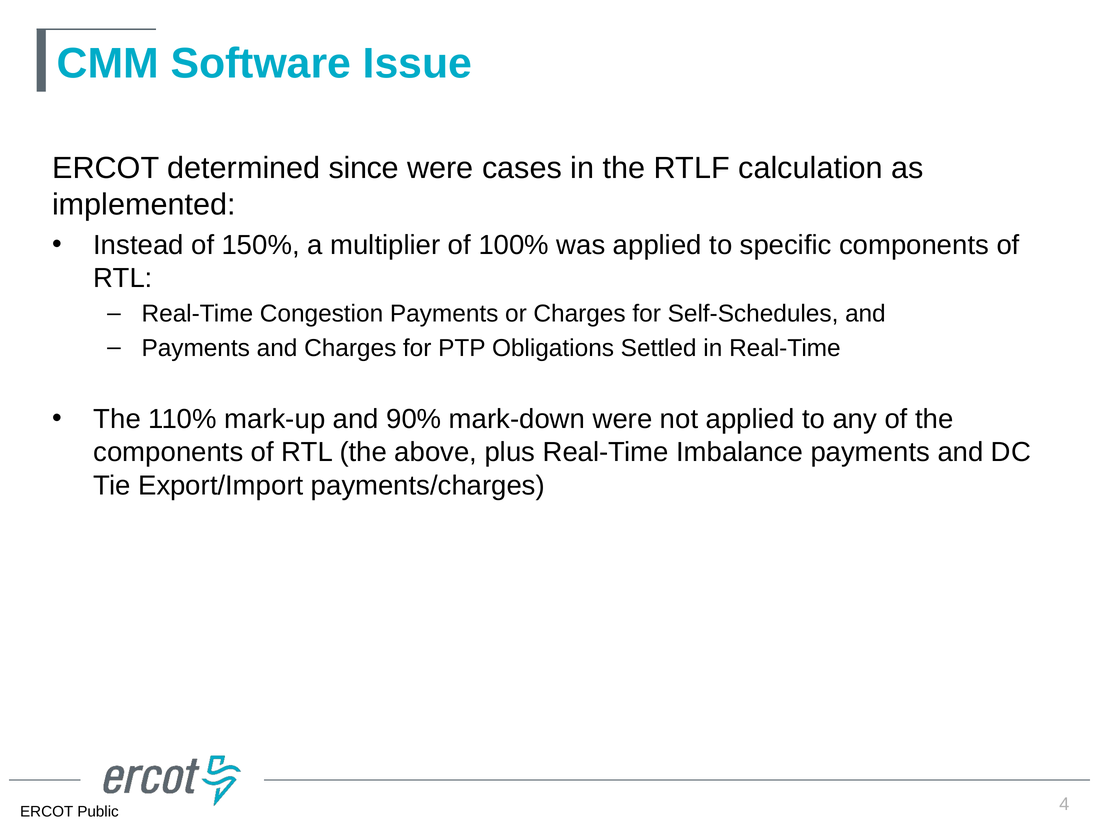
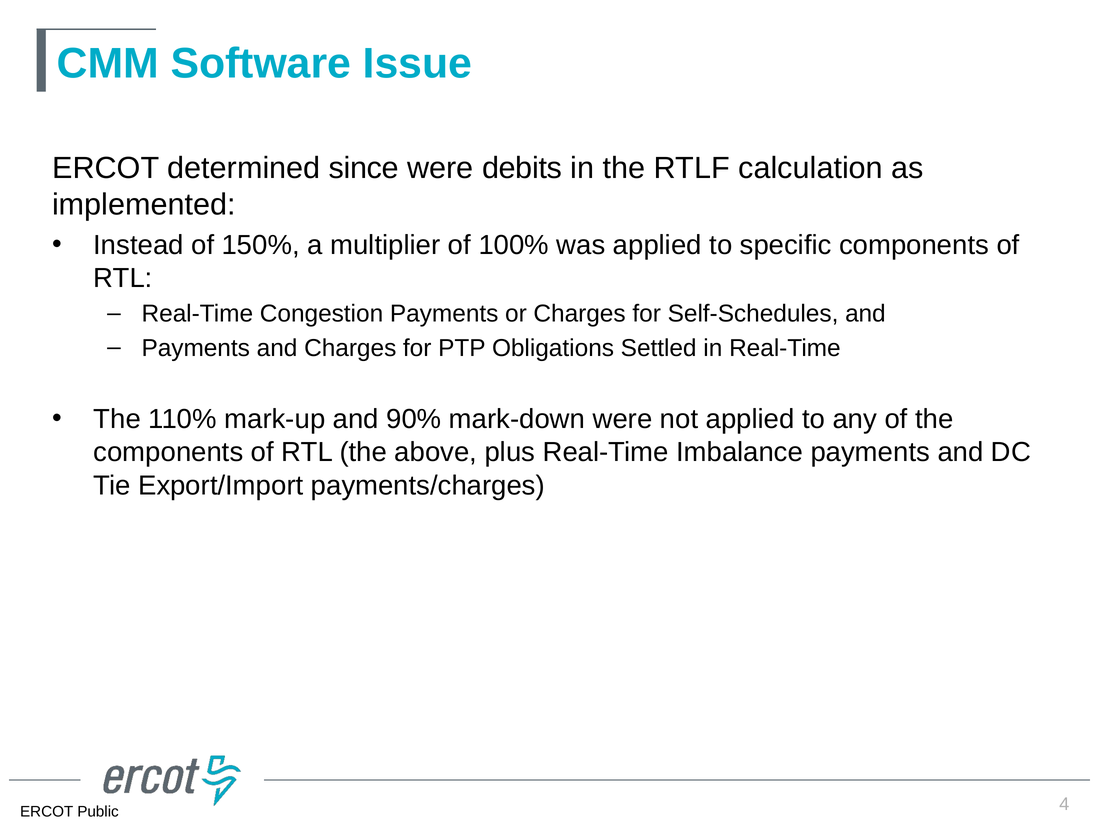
cases: cases -> debits (522, 168)
